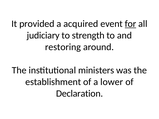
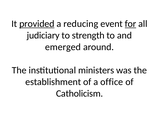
provided underline: none -> present (37, 24)
acquired: acquired -> reducing (81, 24)
restoring: restoring -> emerged (63, 47)
lower: lower -> office (112, 82)
Declaration: Declaration -> Catholicism (80, 94)
